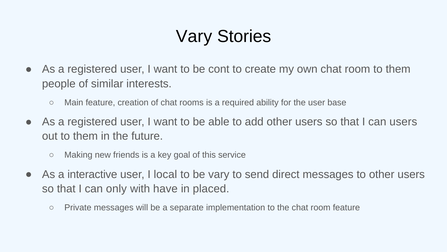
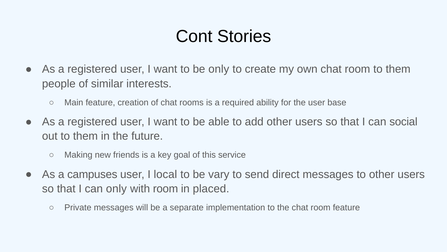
Vary: Vary -> Cont (194, 36)
be cont: cont -> only (219, 69)
can users: users -> social (403, 122)
interactive: interactive -> campuses (92, 174)
with have: have -> room (166, 188)
